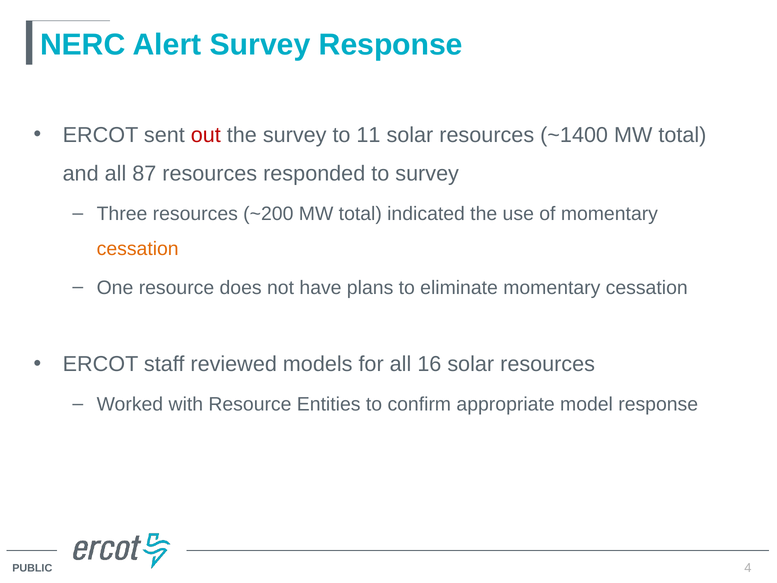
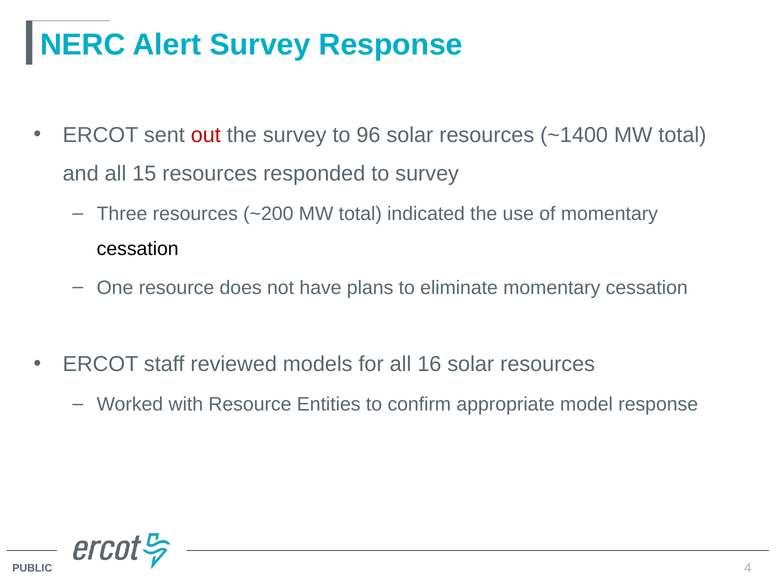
11: 11 -> 96 (368, 135)
87: 87 -> 15 (144, 174)
cessation colour: orange -> black (138, 249)
